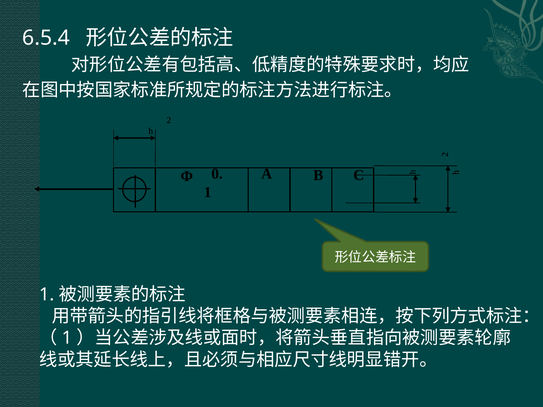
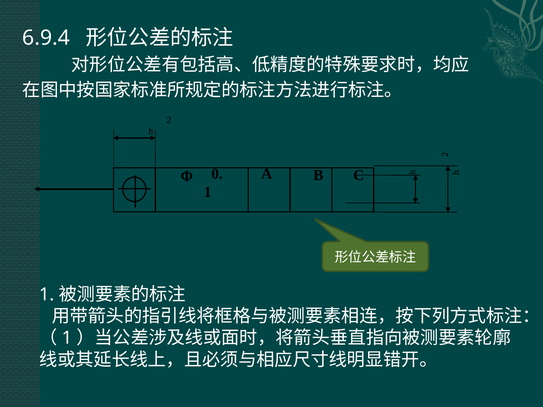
6.5.4: 6.5.4 -> 6.9.4 (46, 38)
